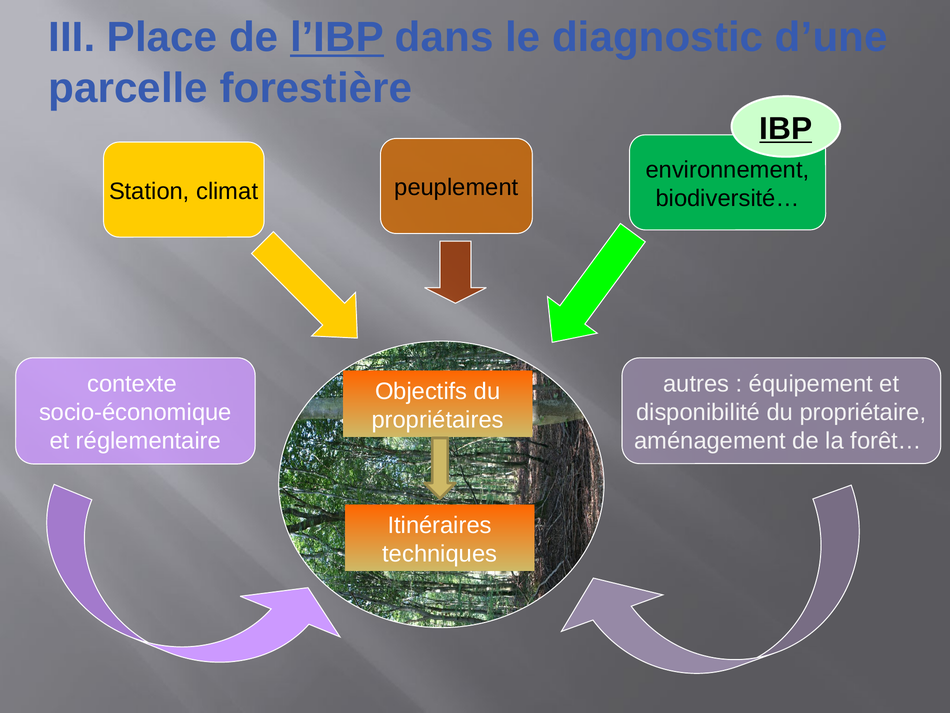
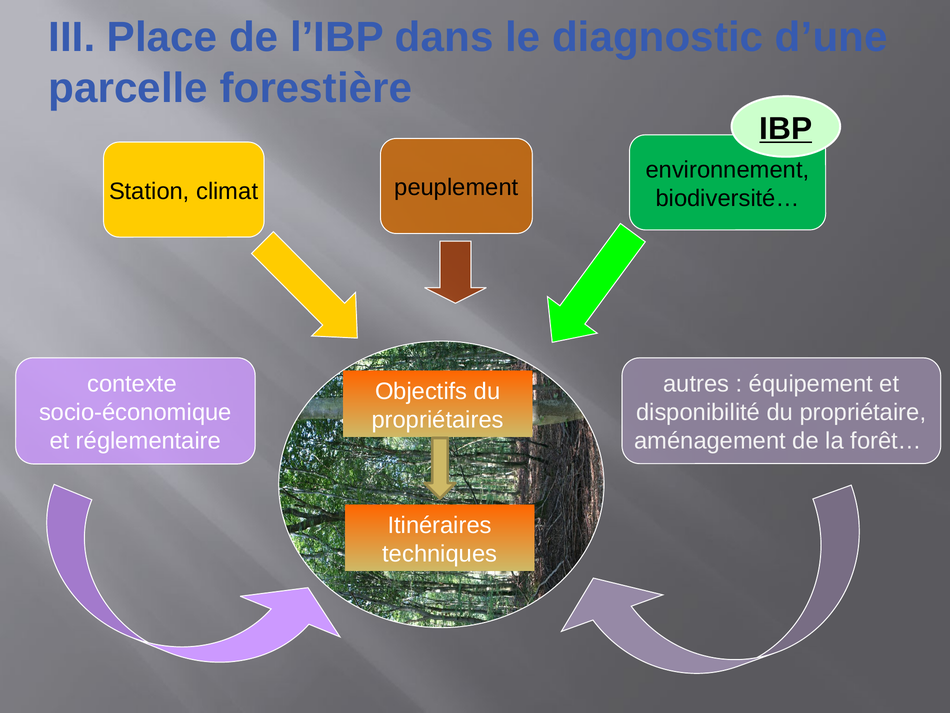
l’IBP underline: present -> none (337, 37)
